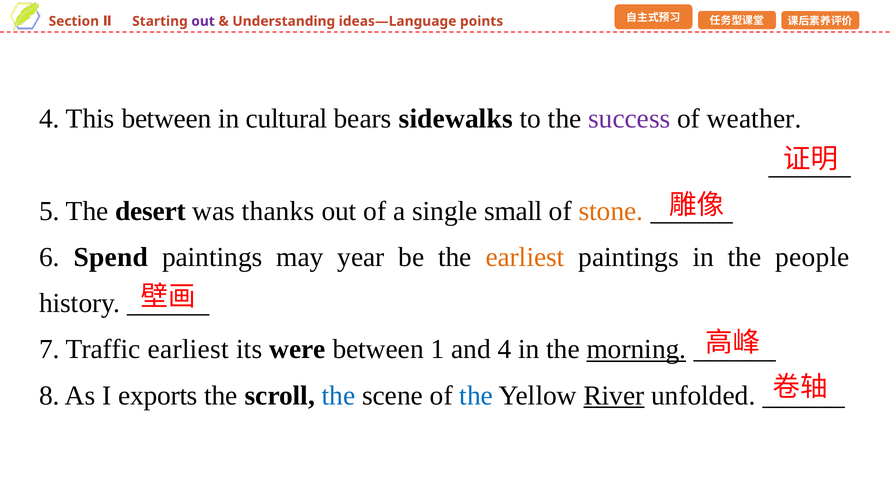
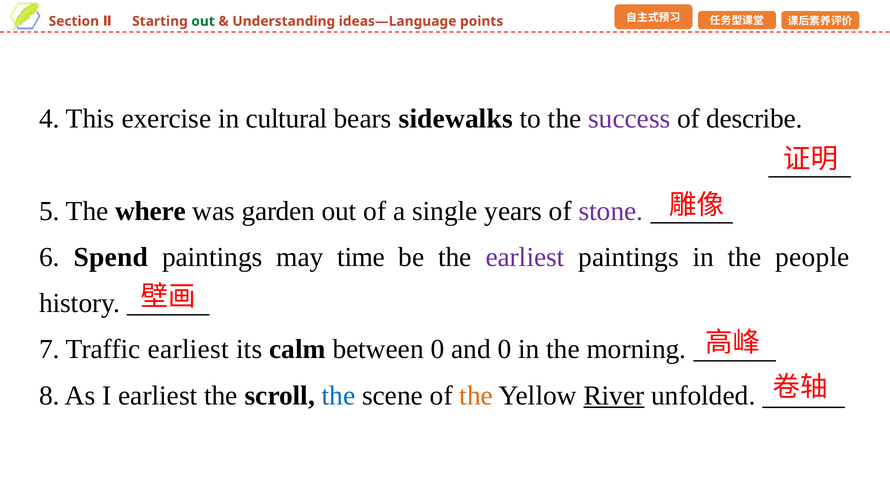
out colour: purple -> green (203, 21)
This between: between -> exercise (166, 119)
weather: weather -> describe (754, 119)
desert: desert -> where (151, 211)
thanks: thanks -> garden (278, 211)
small: small -> years (513, 211)
stone colour: orange -> purple (611, 211)
year: year -> time (361, 257)
earliest colour: orange -> purple (525, 257)
were: were -> calm (297, 350)
between 1: 1 -> 0 (437, 350)
and 4: 4 -> 0 (504, 350)
morning underline: present -> none (636, 350)
I exports: exports -> earliest (158, 396)
the colour: blue -> orange (476, 396)
